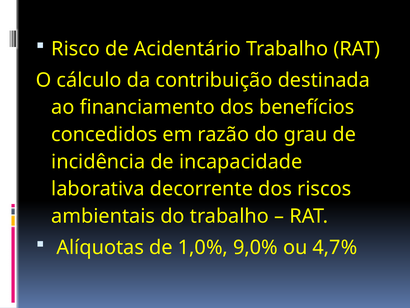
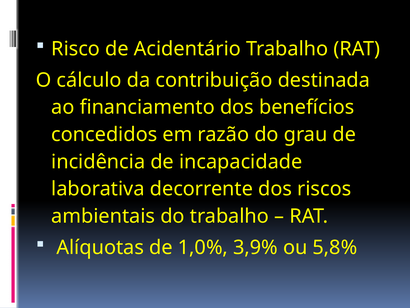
9,0%: 9,0% -> 3,9% (255, 247)
4,7%: 4,7% -> 5,8% (335, 247)
